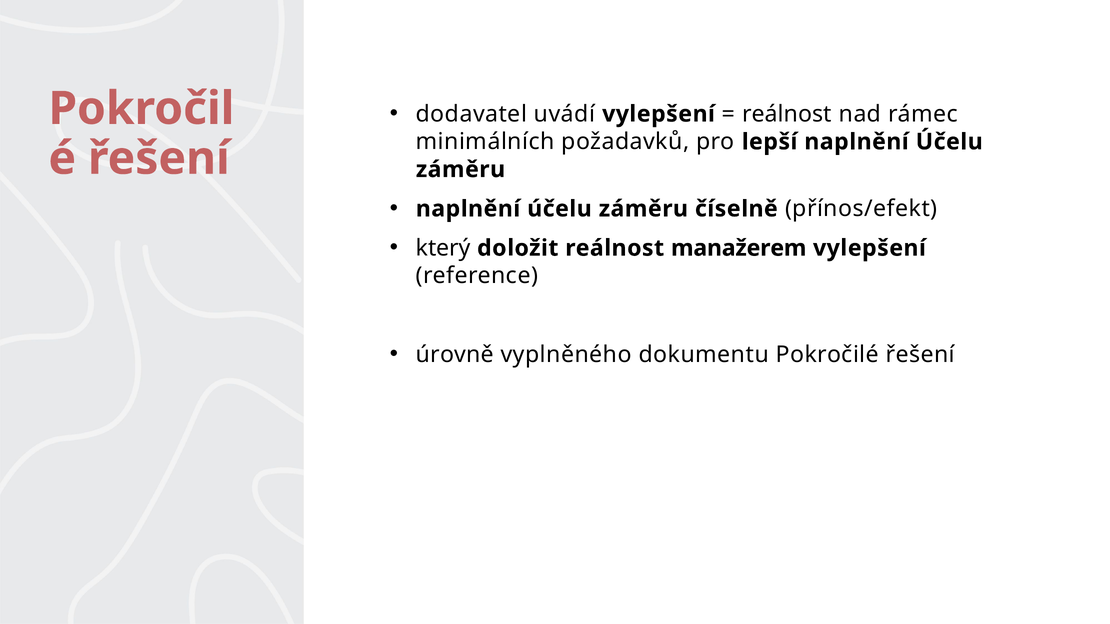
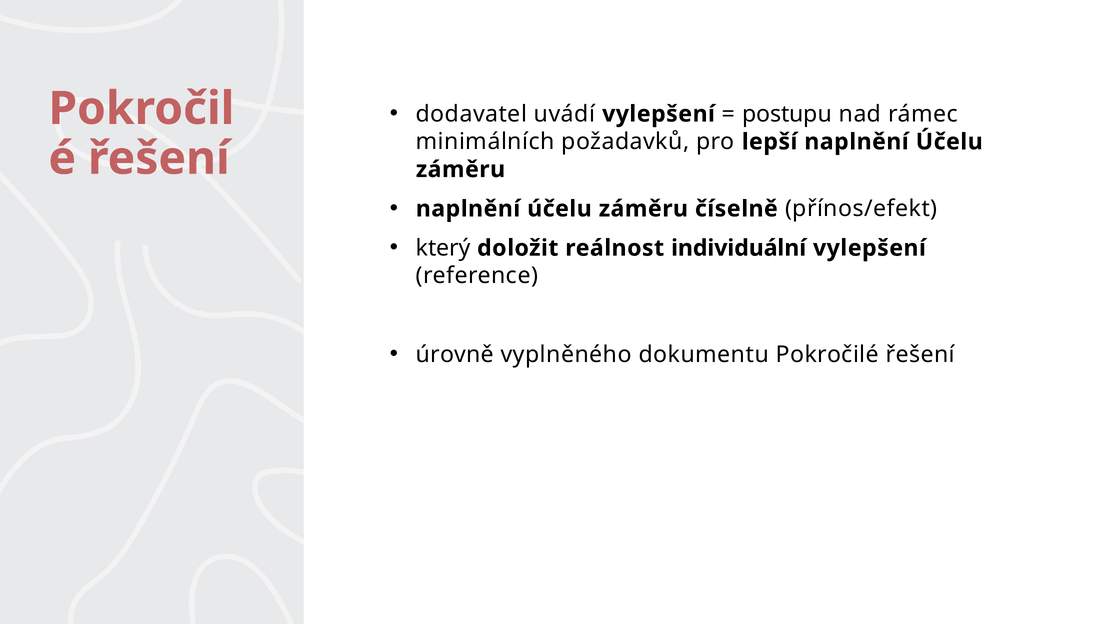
reálnost: reálnost -> postupu (787, 114)
manažerem: manažerem -> individuální (739, 248)
